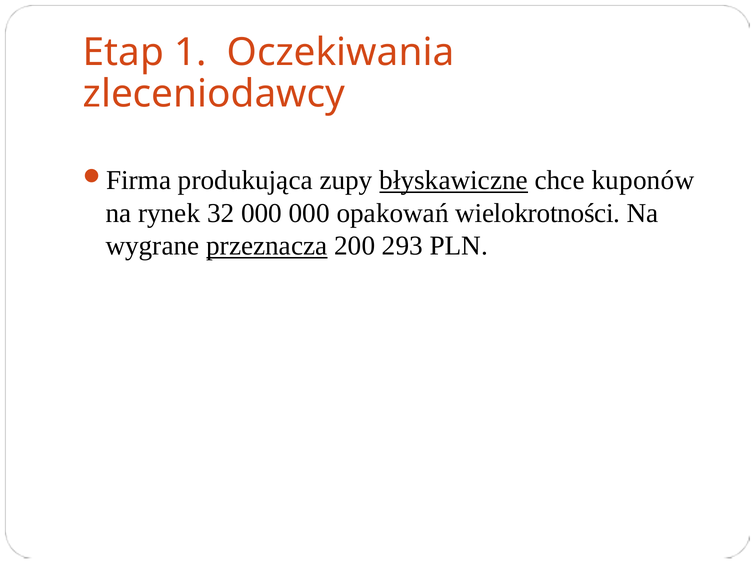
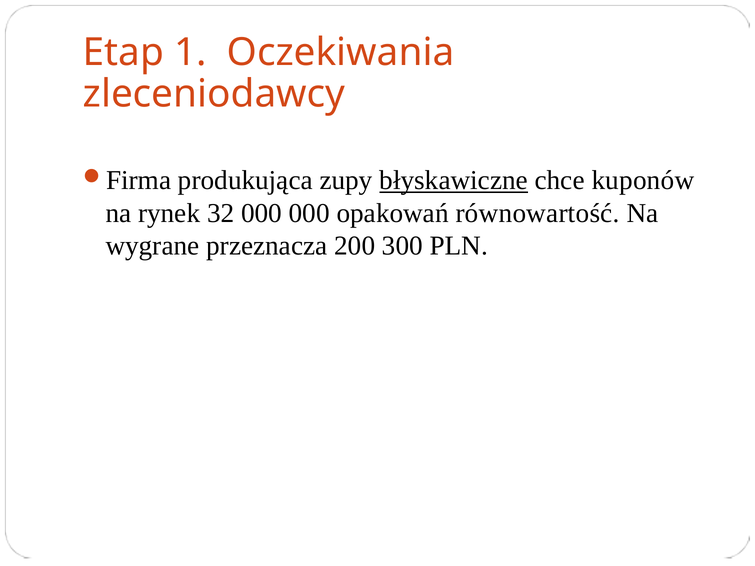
wielokrotności: wielokrotności -> równowartość (538, 213)
przeznacza underline: present -> none (267, 246)
293: 293 -> 300 (402, 246)
